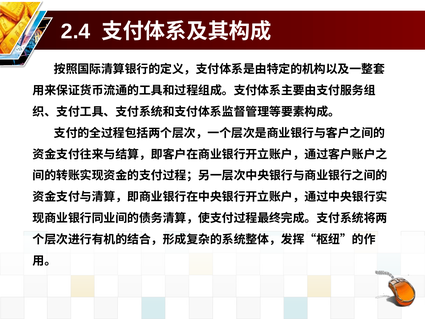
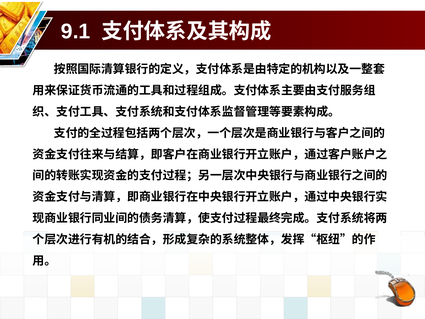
2.4: 2.4 -> 9.1 (76, 32)
